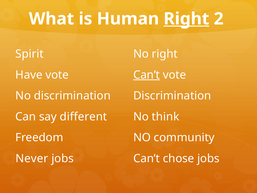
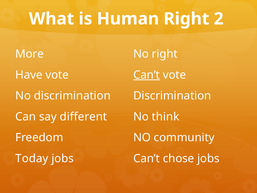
Right underline: present -> none (186, 19)
Spirit: Spirit -> More (30, 54)
Never: Never -> Today (32, 158)
